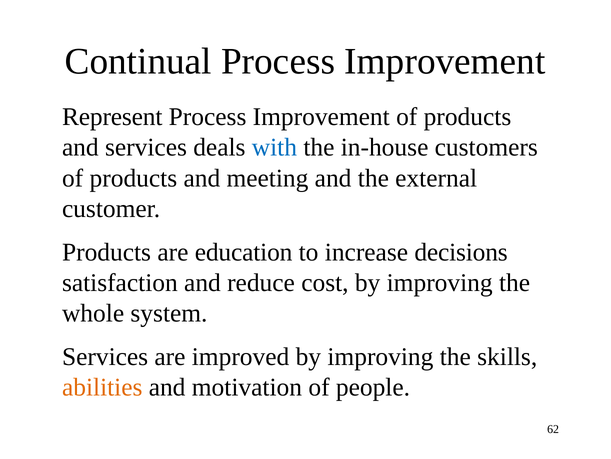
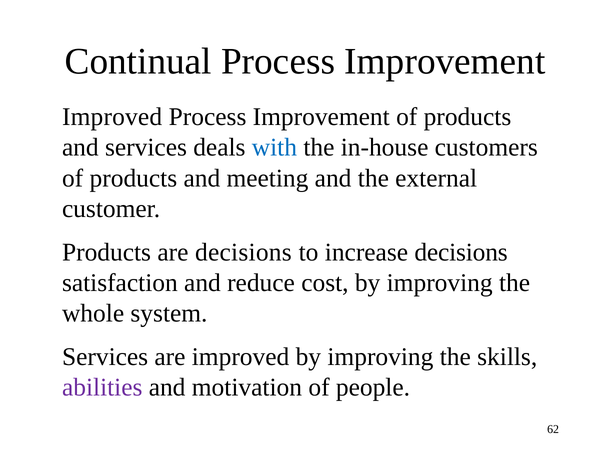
Represent: Represent -> Improved (112, 117)
are education: education -> decisions (243, 252)
abilities colour: orange -> purple (102, 387)
